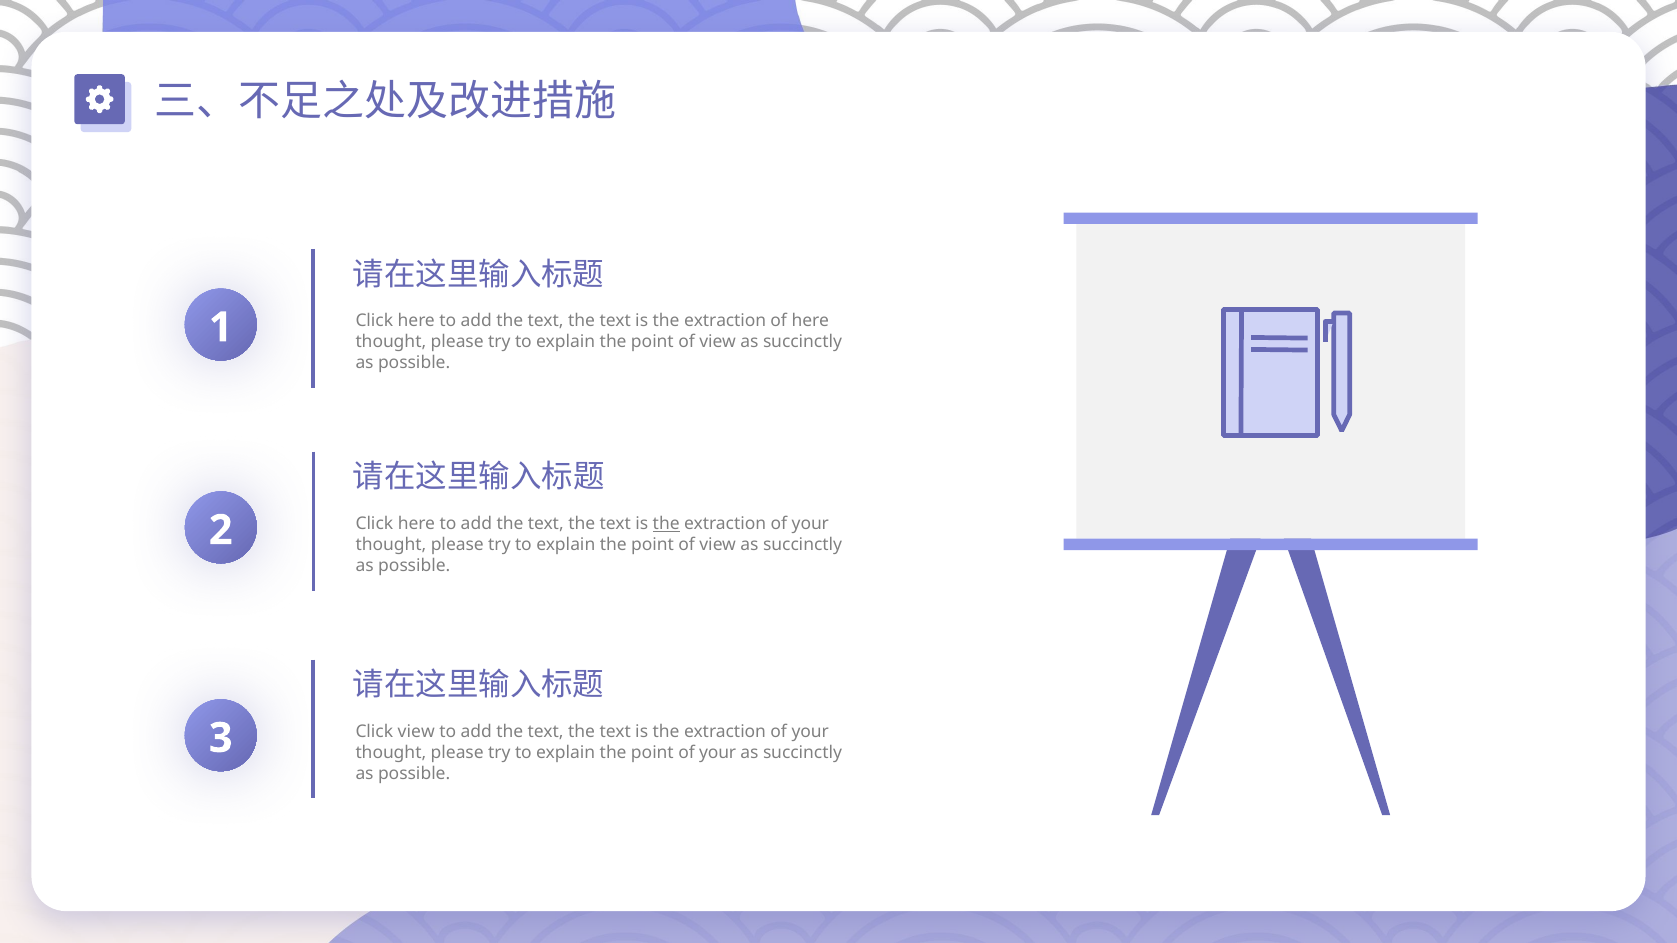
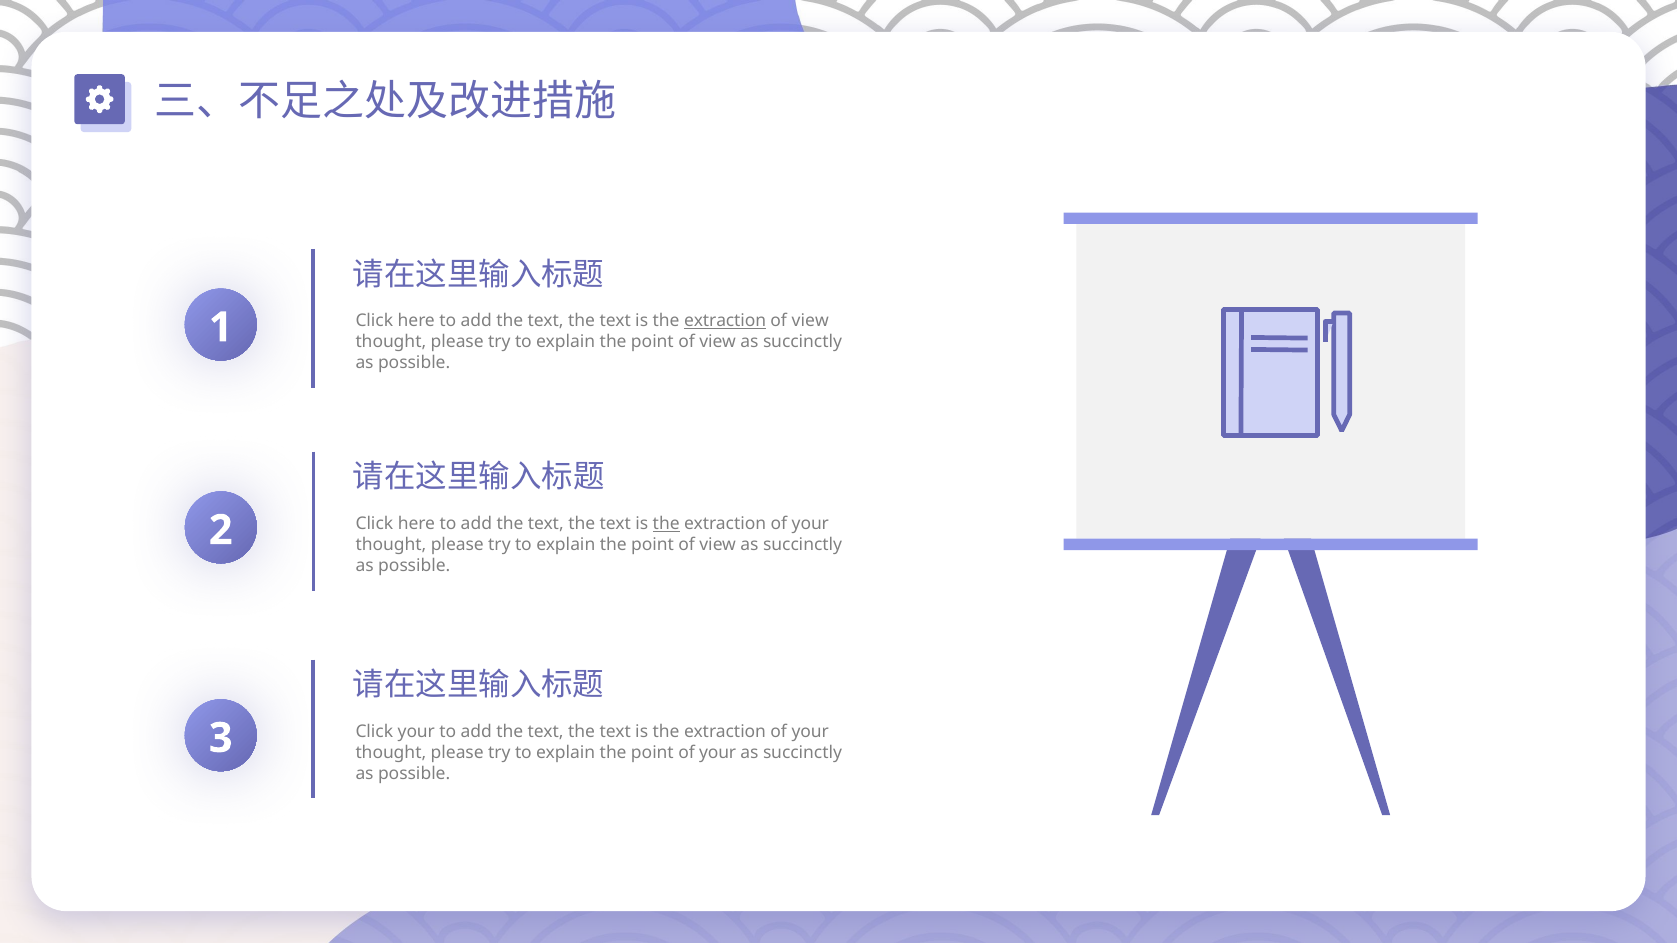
extraction underline: none -> present (725, 321)
here: here -> view (810, 321)
Click view: view -> your (416, 732)
